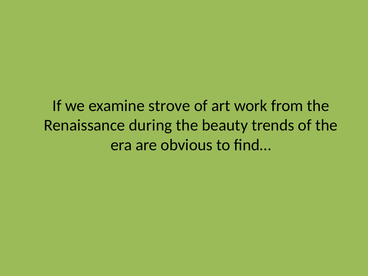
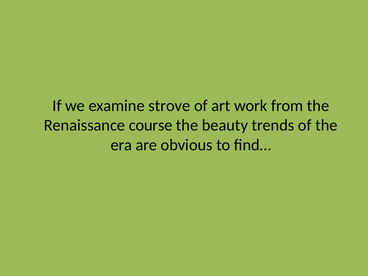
during: during -> course (151, 125)
